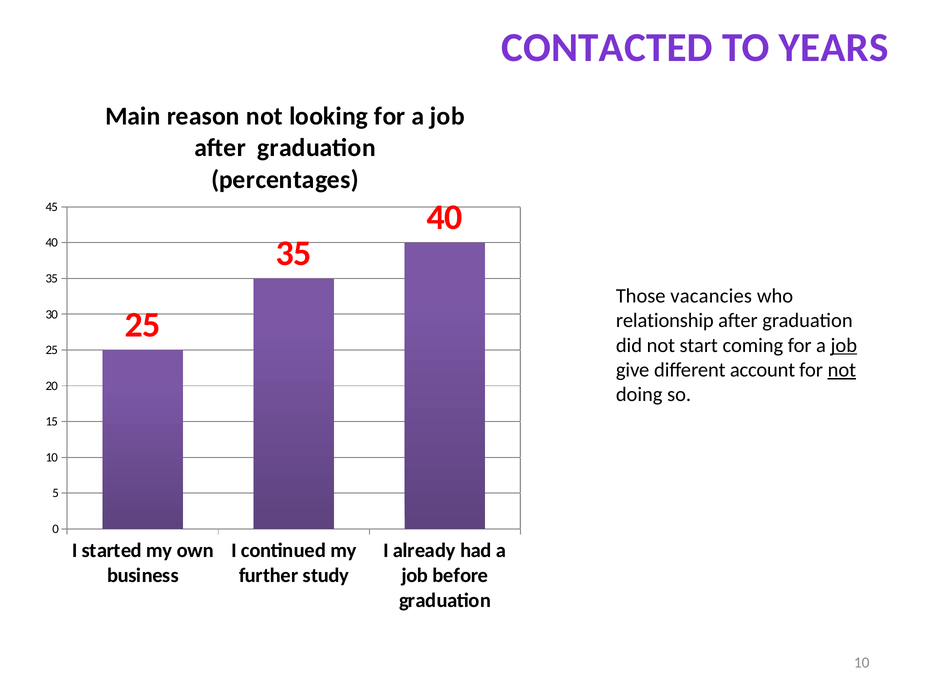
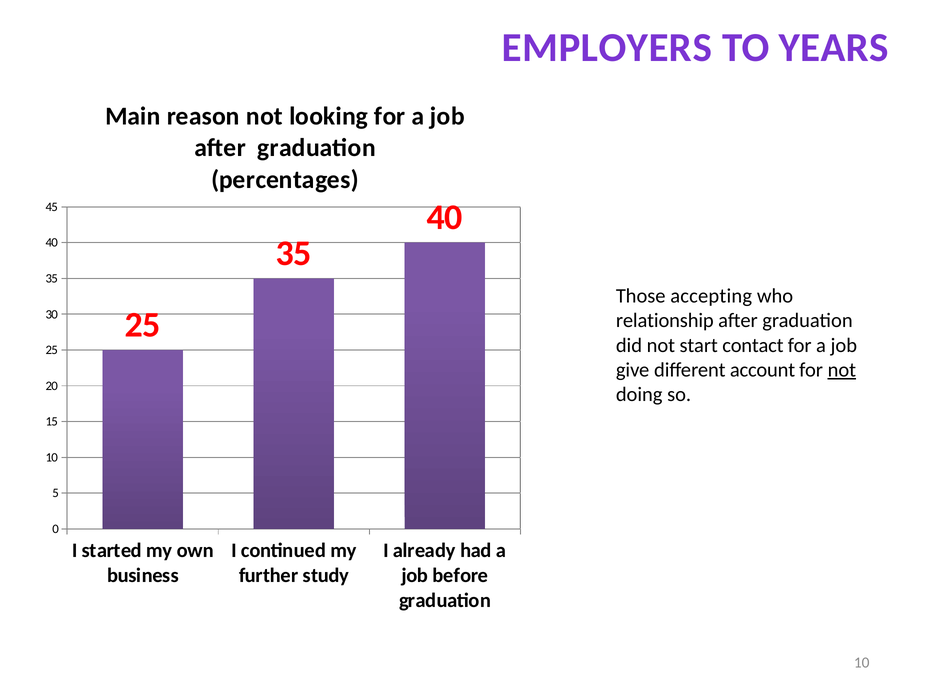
CONTACTED: CONTACTED -> EMPLOYERS (607, 48)
vacancies: vacancies -> accepting (711, 296)
coming: coming -> contact (753, 345)
job underline: present -> none (844, 345)
